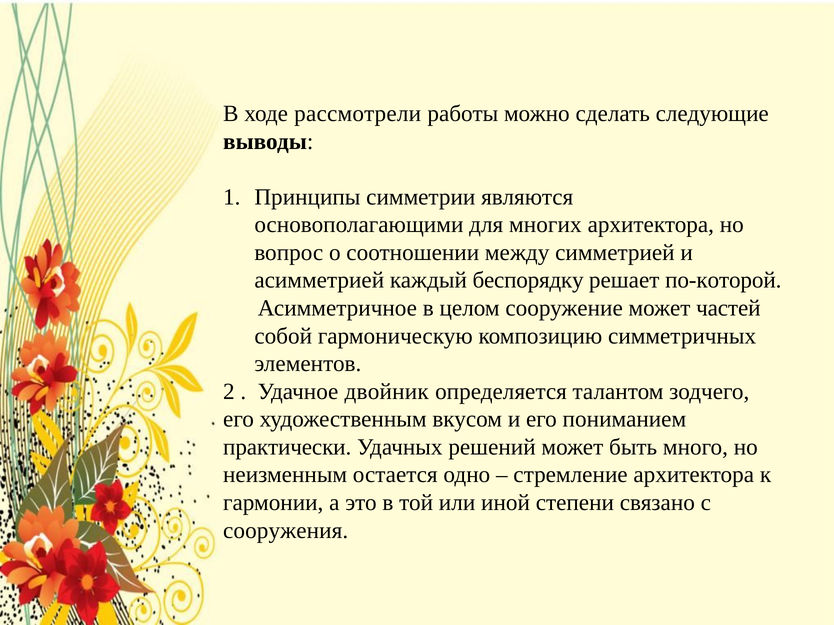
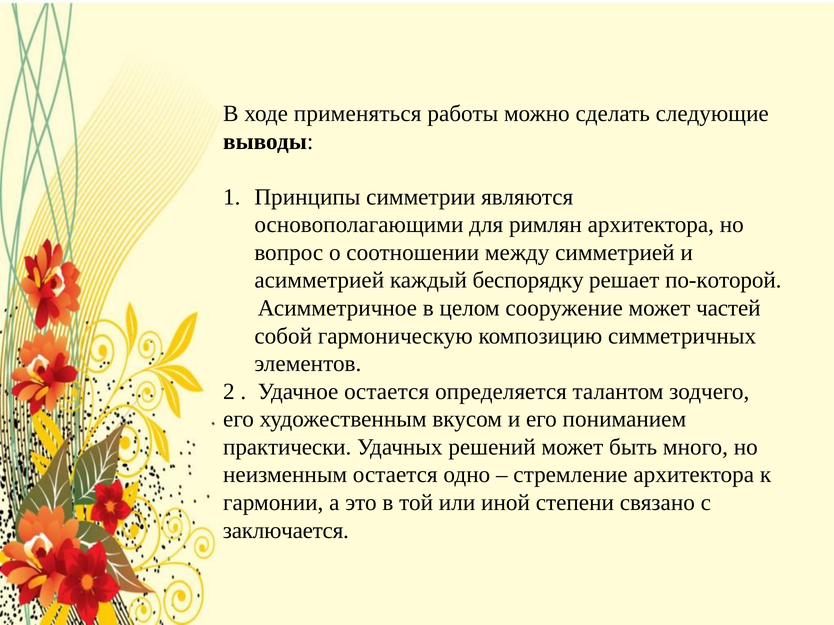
рассмотрели: рассмотрели -> применяться (358, 114)
многих: многих -> римлян (545, 225)
Удачное двойник: двойник -> остается (387, 392)
сооружения: сооружения -> заключается (286, 531)
